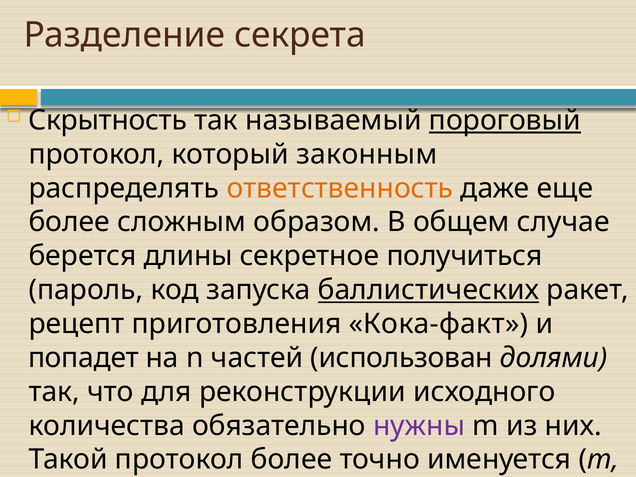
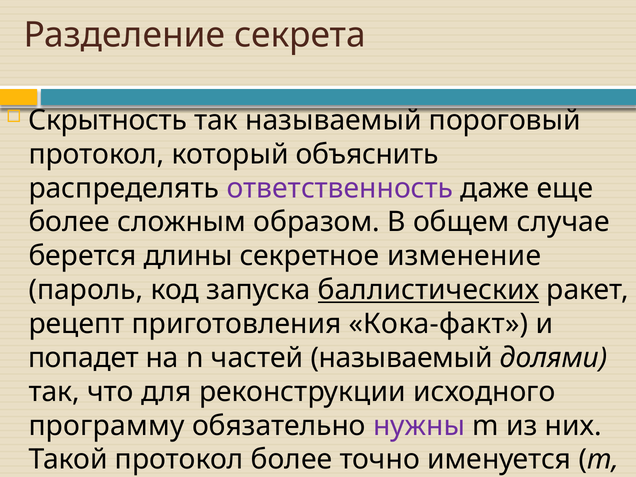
пороговый underline: present -> none (505, 120)
законным: законным -> объяснить (367, 154)
ответственность colour: orange -> purple (340, 188)
получиться: получиться -> изменение (464, 256)
частей использован: использован -> называемый (402, 358)
количества: количества -> программу (107, 426)
